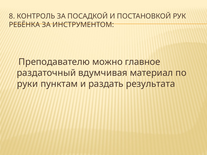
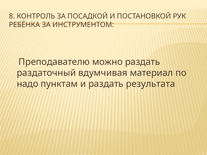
можно главное: главное -> раздать (143, 62)
руки: руки -> надо (28, 84)
